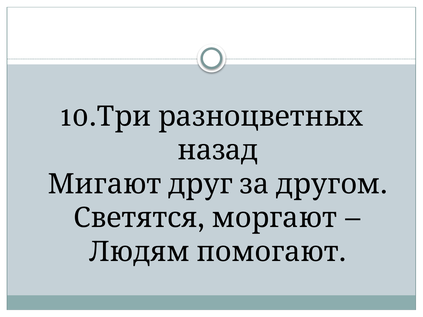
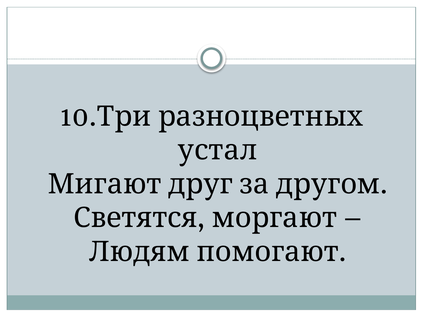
назад: назад -> устал (218, 150)
